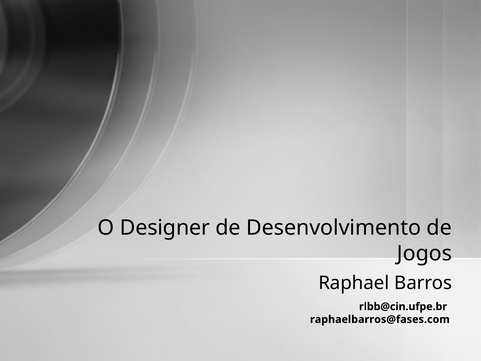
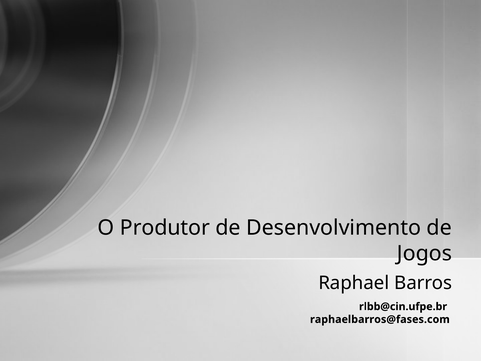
Designer: Designer -> Produtor (165, 228)
